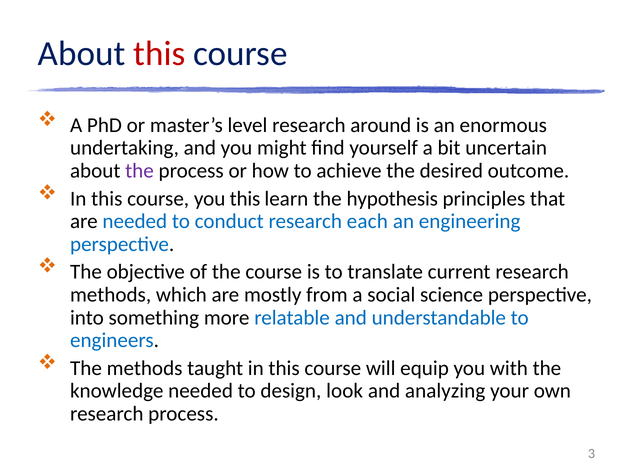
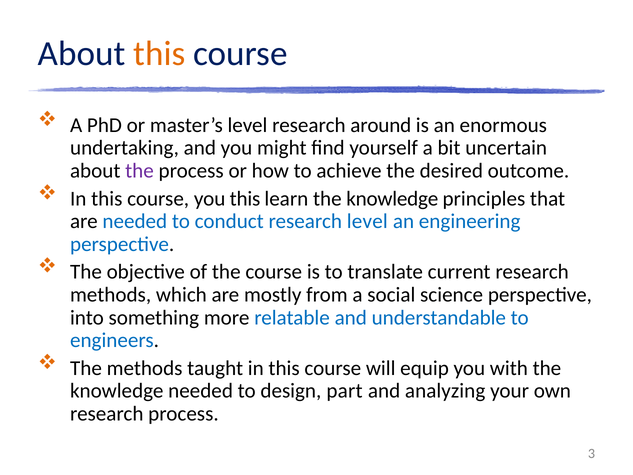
this colour: red -> orange (159, 53)
learn the hypothesis: hypothesis -> knowledge (392, 198)
research each: each -> level (367, 221)
look: look -> part (345, 391)
